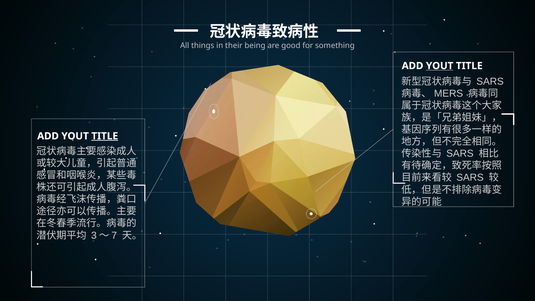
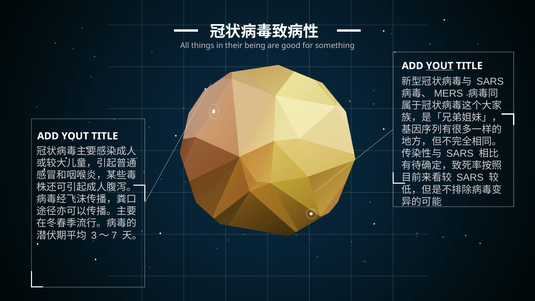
TITLE underline: present -> none (105, 136)
